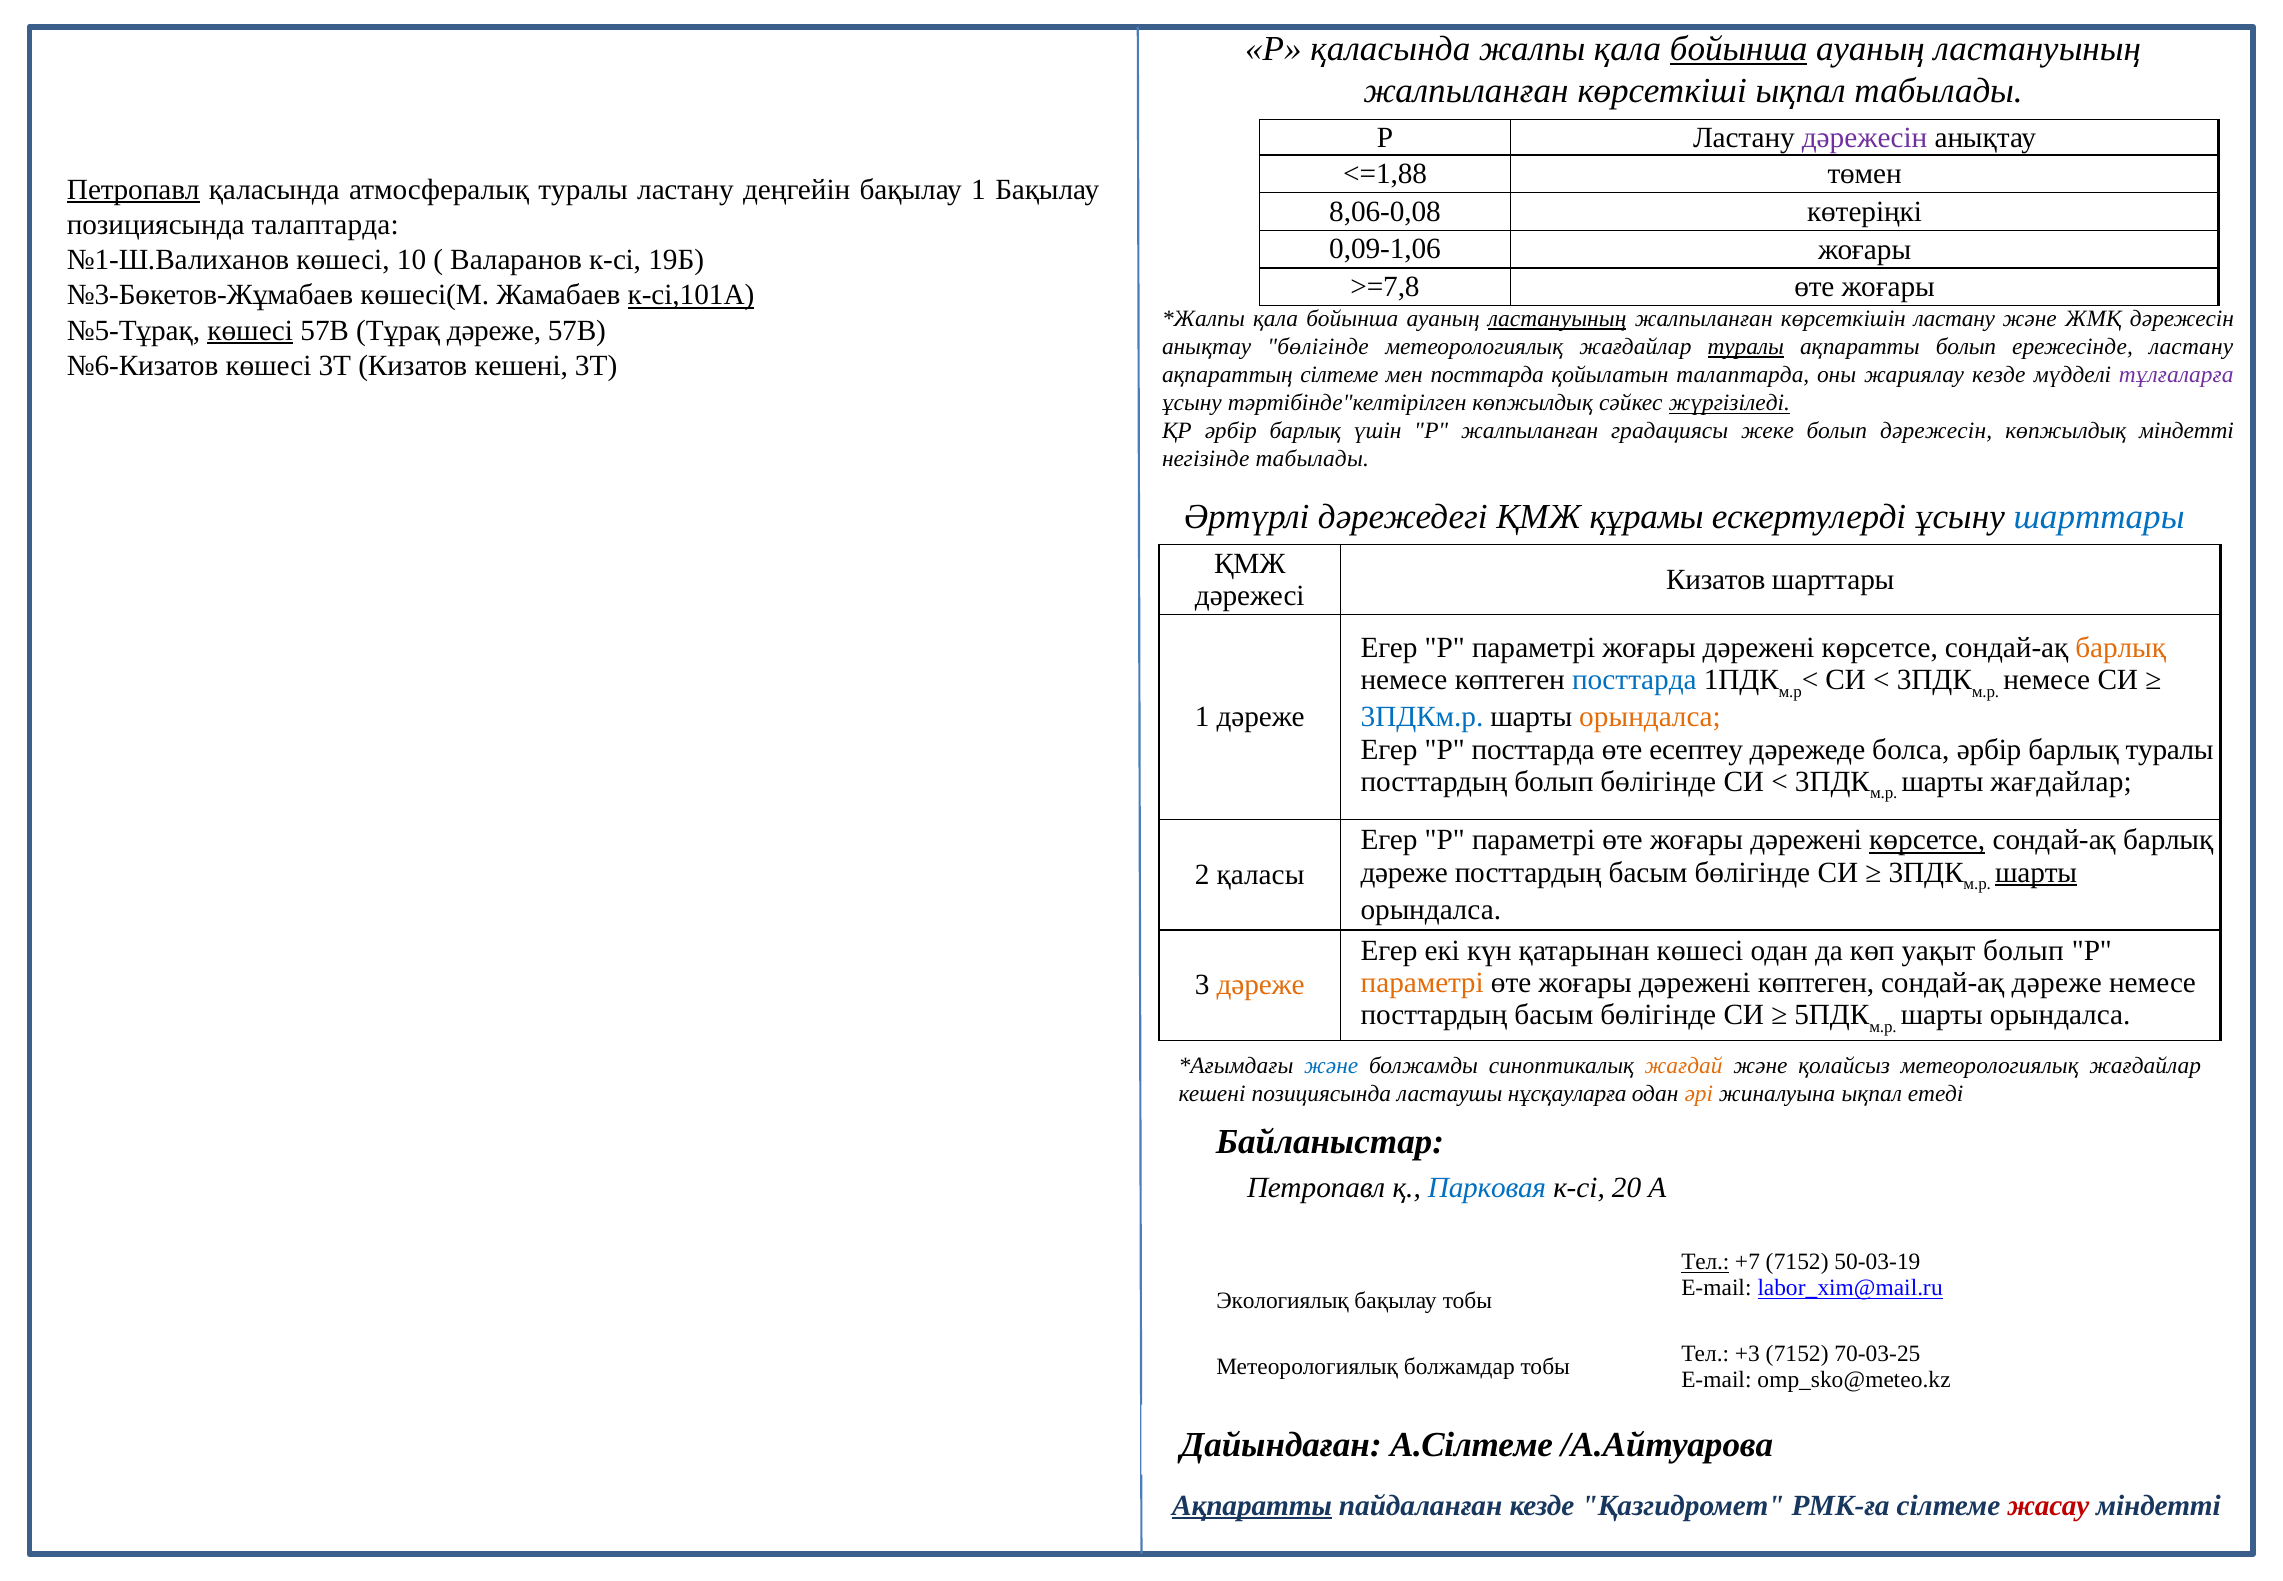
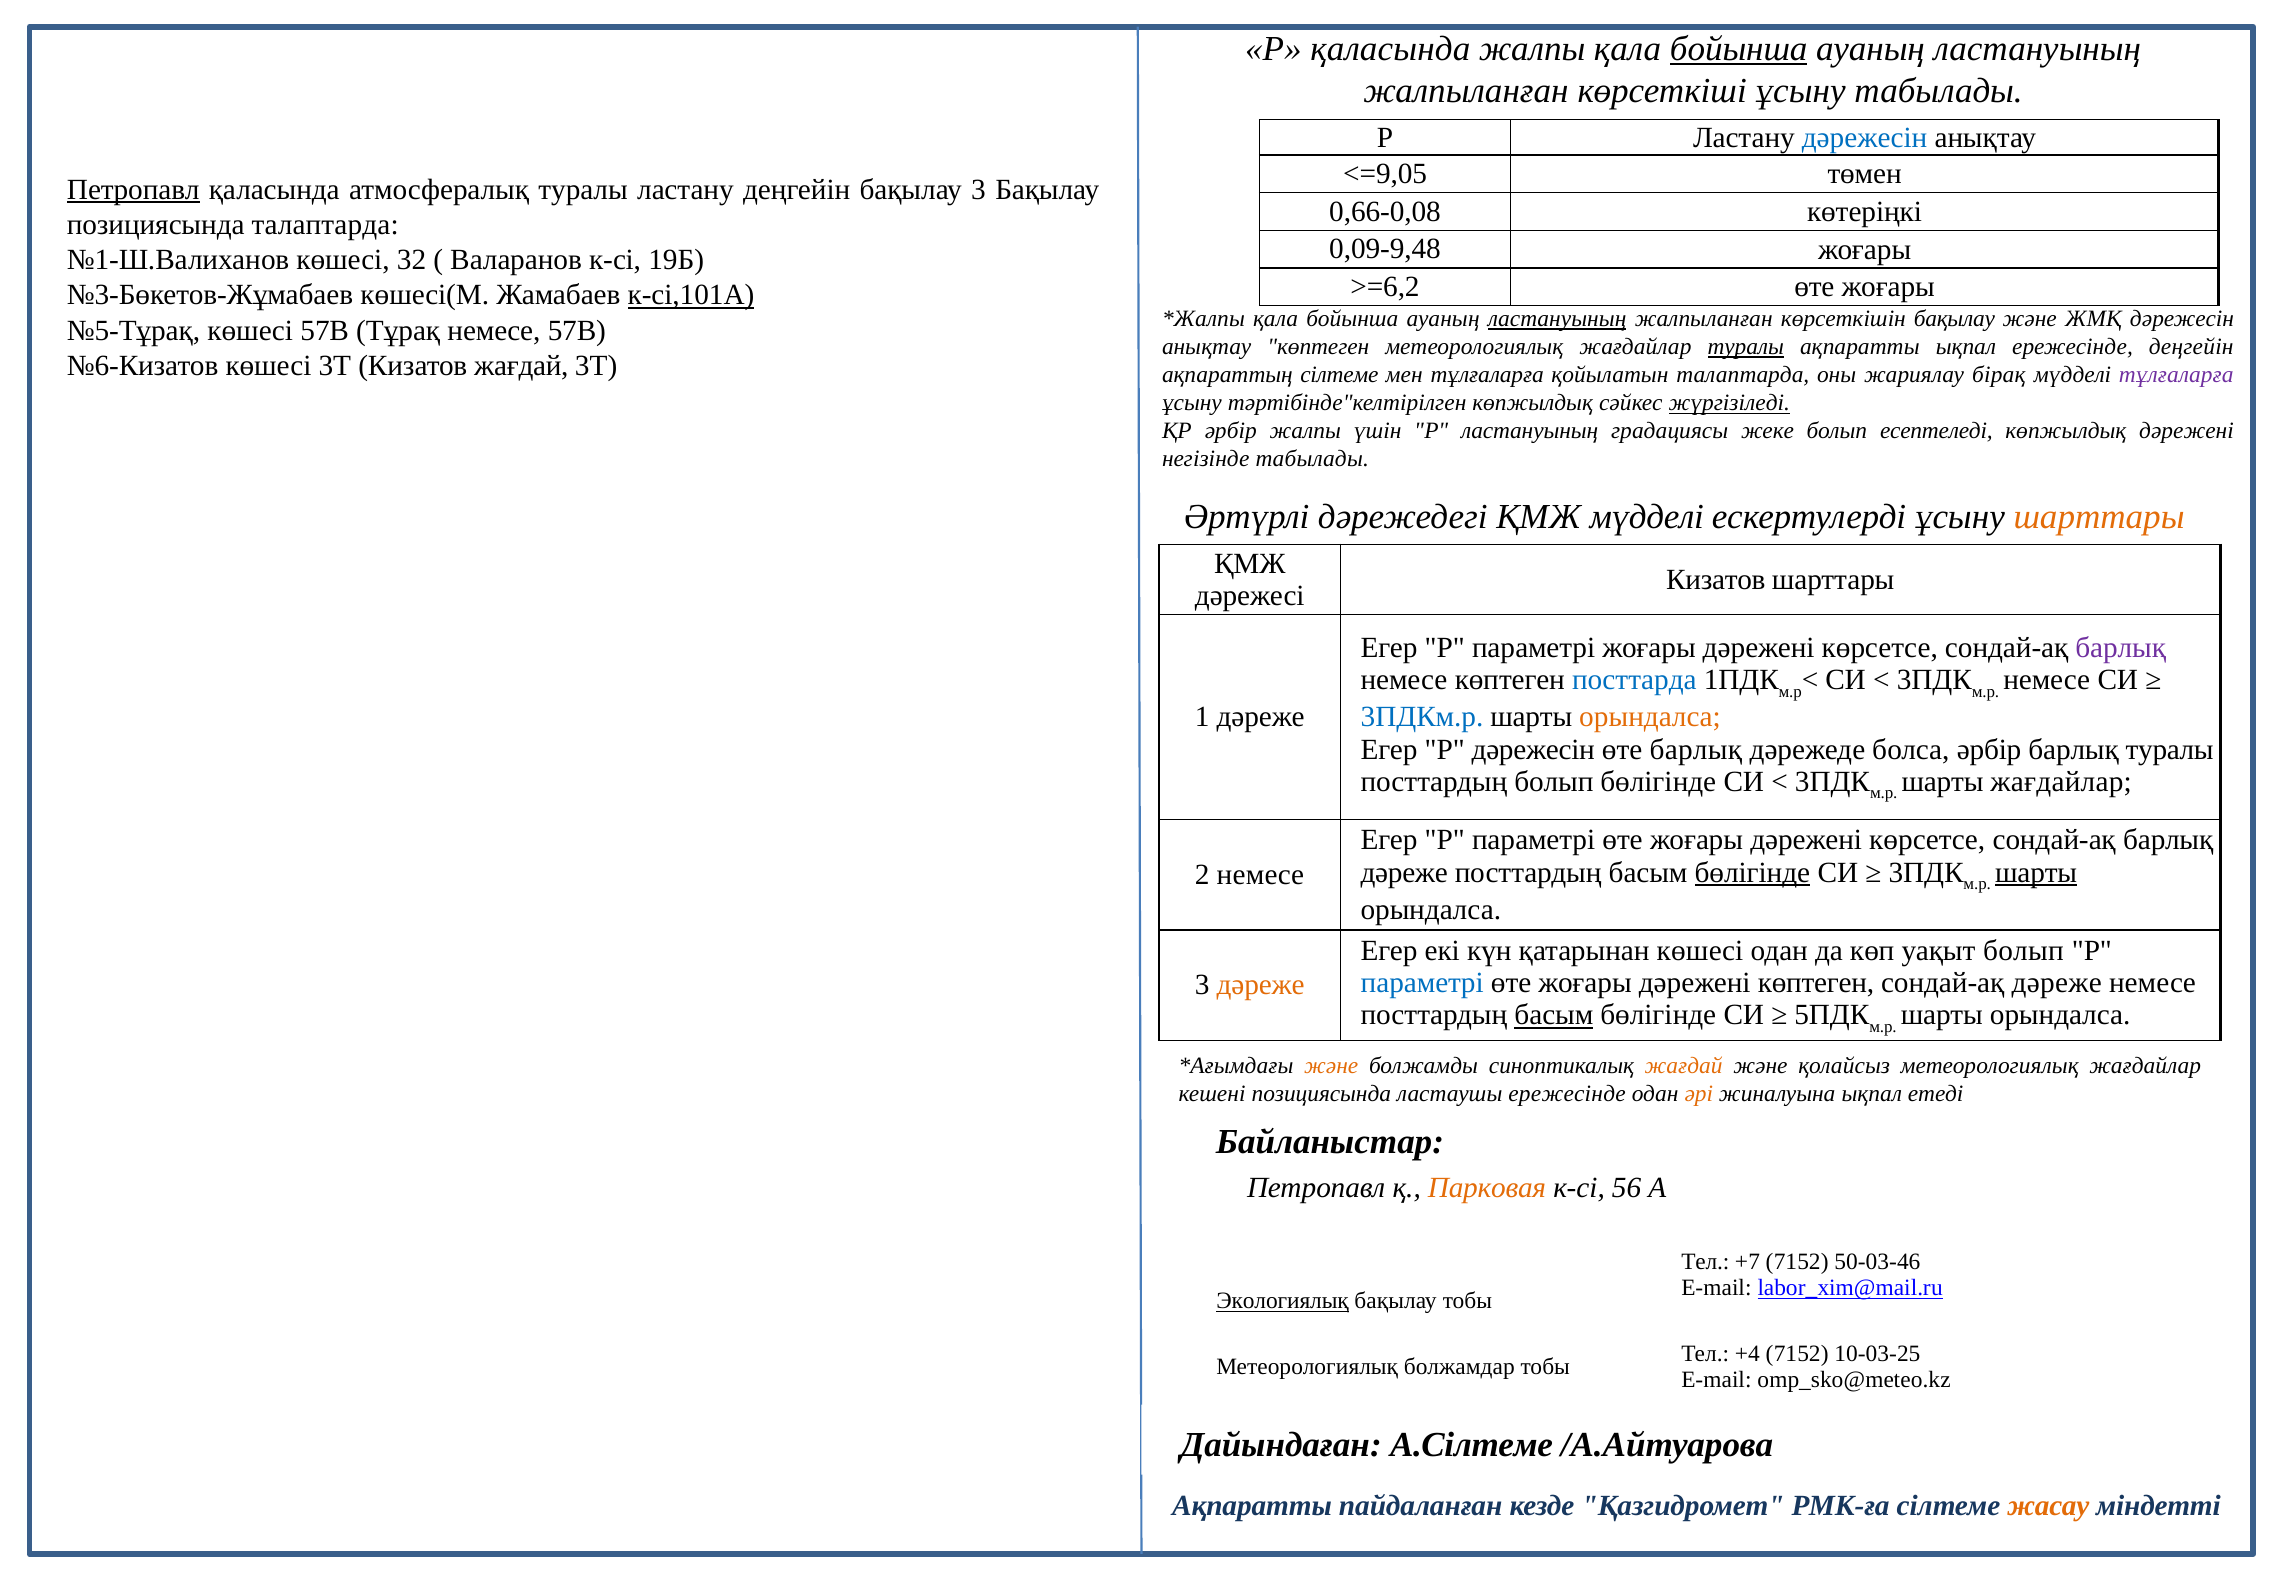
көрсеткіші ықпал: ықпал -> ұсыну (1801, 91)
дәрежесін colour: purple -> blue (1865, 138)
<=1,88: <=1,88 -> <=9,05 (1385, 174)
бақылау 1: 1 -> 3 (978, 190)
8,06-0,08: 8,06-0,08 -> 0,66-0,08 (1385, 211)
0,09-1,06: 0,09-1,06 -> 0,09-9,48 (1385, 249)
10: 10 -> 32 (412, 260)
>=7,8: >=7,8 -> >=6,2 (1385, 287)
көрсеткішін ластану: ластану -> бақылау (1954, 319)
көшесі underline: present -> none (250, 330)
Тұрақ дәреже: дәреже -> немесе (494, 330)
анықтау бөлігінде: бөлігінде -> көптеген (1318, 347)
ақпаратты болып: болып -> ықпал (1966, 347)
ережесінде ластану: ластану -> деңгейін (2191, 347)
Кизатов кешені: кешені -> жағдай (521, 365)
мен посттарда: посттарда -> тұлғаларға (1487, 375)
жариялау кезде: кезде -> бірақ (1999, 375)
ҚР әрбір барлық: барлық -> жалпы (1305, 431)
Р жалпыланған: жалпыланған -> ластануының (1530, 431)
болып дәрежесін: дәрежесін -> есептеледі (1936, 431)
көпжылдық міндетті: міндетті -> дәрежені (2187, 431)
ҚМЖ құрамы: құрамы -> мүдделі (1647, 517)
шарттары colour: blue -> orange (2099, 517)
барлық colour: orange -> purple (2121, 648)
P посттарда: посттарда -> дәрежесін (1533, 749)
өте есептеу: есептеу -> барлық (1696, 749)
көрсетсе underline: present -> none (1927, 840)
бөлігінде underline: none -> present (1752, 872)
2 қаласы: қаласы -> немесе (1260, 875)
параметрі colour: orange -> blue (1422, 983)
басым underline: none -> present (1554, 1015)
және colour: blue -> orange (1331, 1065)
ластаушы нұсқауларға: нұсқауларға -> ережесінде (1567, 1093)
Парковая colour: blue -> orange (1487, 1188)
20: 20 -> 56 (1627, 1188)
Тел underline: present -> none (1705, 1262)
50-03-19: 50-03-19 -> 50-03-46 (1877, 1262)
Экологиялық underline: none -> present (1283, 1301)
+3: +3 -> +4 (1747, 1353)
70-03-25: 70-03-25 -> 10-03-25 (1877, 1353)
Ақпаратты underline: present -> none (1252, 1505)
жасау colour: red -> orange (2048, 1505)
